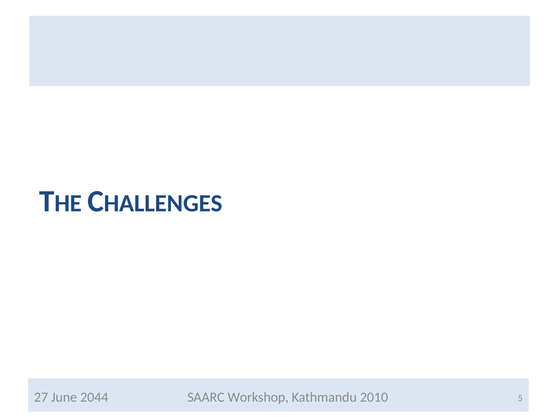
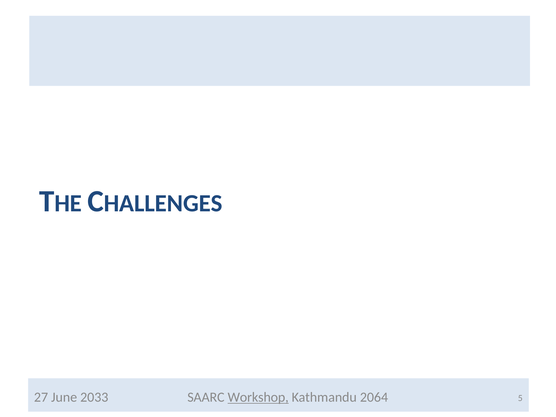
2044: 2044 -> 2033 (94, 397)
Workshop underline: none -> present (258, 397)
2010: 2010 -> 2064 (374, 397)
